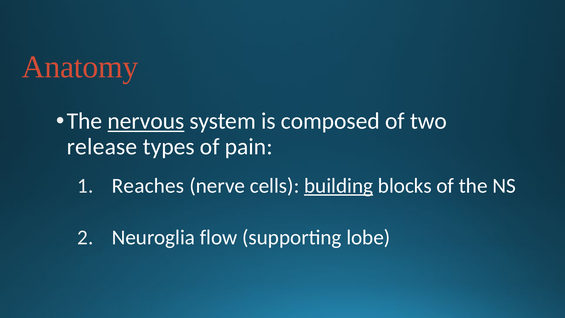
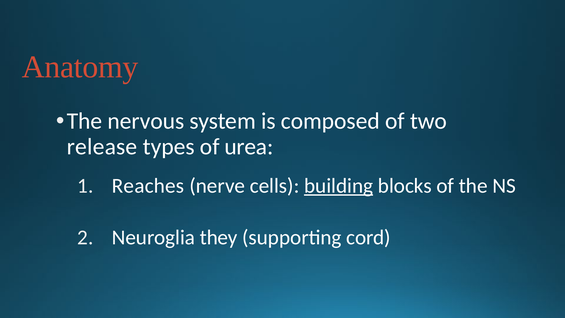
nervous underline: present -> none (146, 121)
pain: pain -> urea (249, 147)
flow: flow -> they (219, 237)
lobe: lobe -> cord (368, 237)
